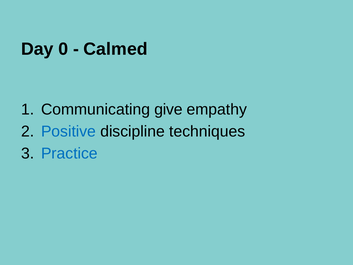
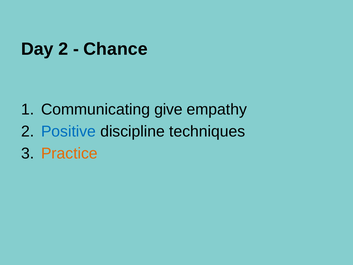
Day 0: 0 -> 2 (63, 49)
Calmed: Calmed -> Chance (116, 49)
Practice colour: blue -> orange (69, 153)
